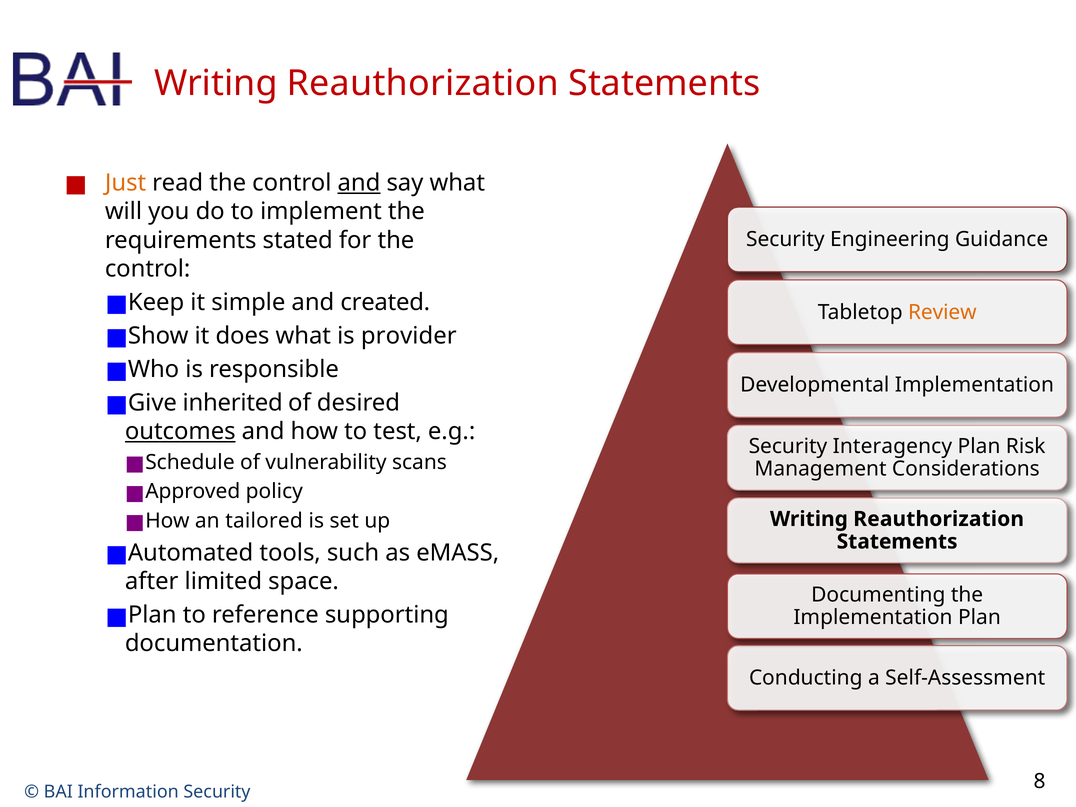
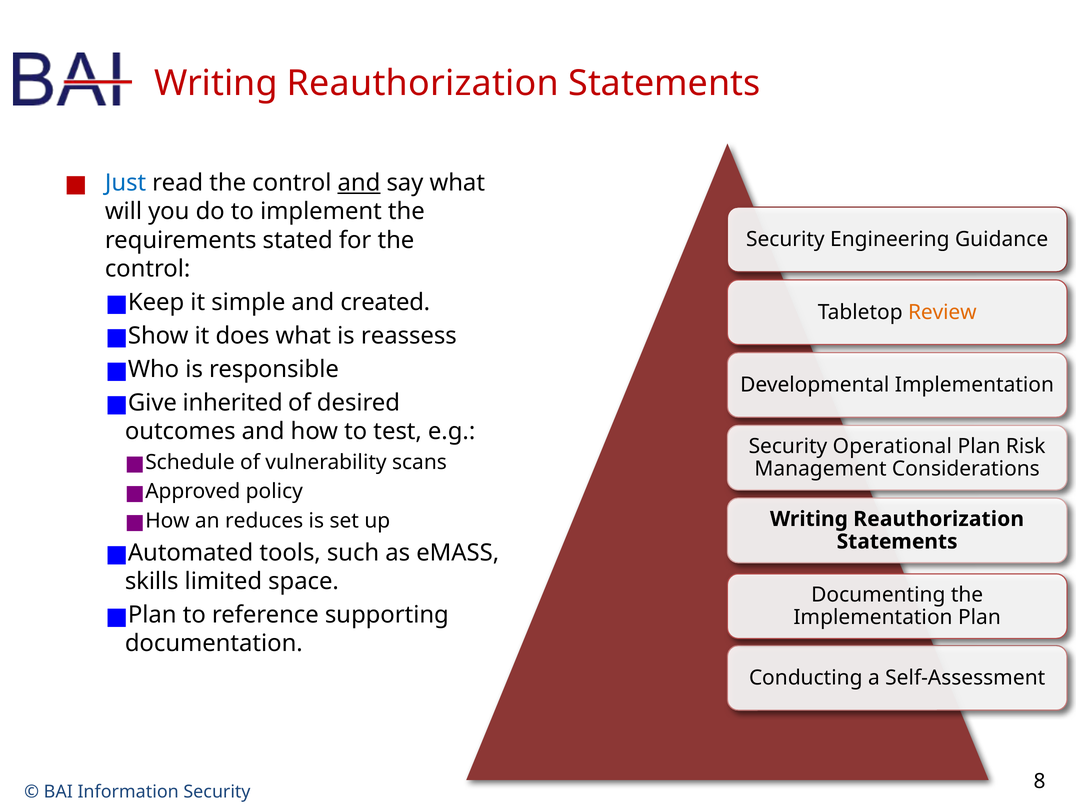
Just colour: orange -> blue (126, 183)
provider: provider -> reassess (409, 336)
outcomes underline: present -> none (180, 431)
Interagency: Interagency -> Operational (892, 446)
tailored: tailored -> reduces (264, 521)
after: after -> skills (152, 581)
